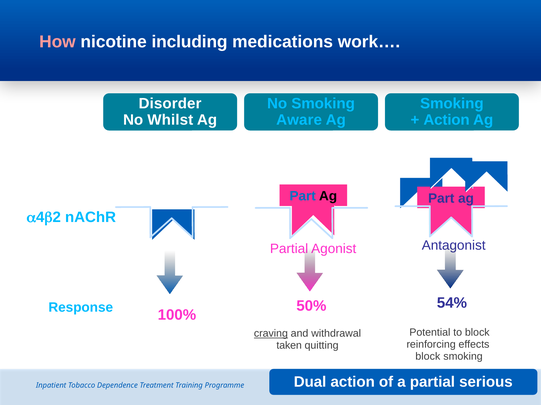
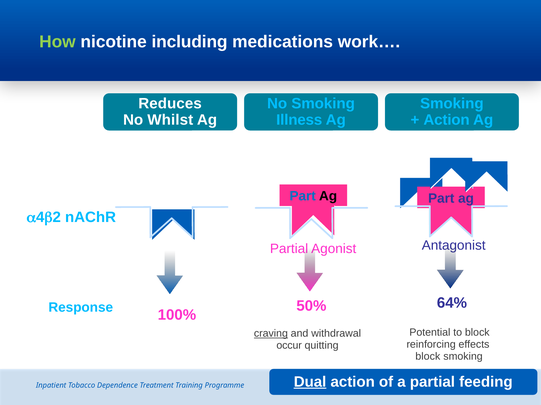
How colour: pink -> light green (57, 42)
Disorder: Disorder -> Reduces (170, 104)
Aware: Aware -> Illness (299, 120)
54%: 54% -> 64% (452, 303)
taken: taken -> occur (289, 346)
Dual underline: none -> present (310, 382)
serious: serious -> feeding (486, 382)
